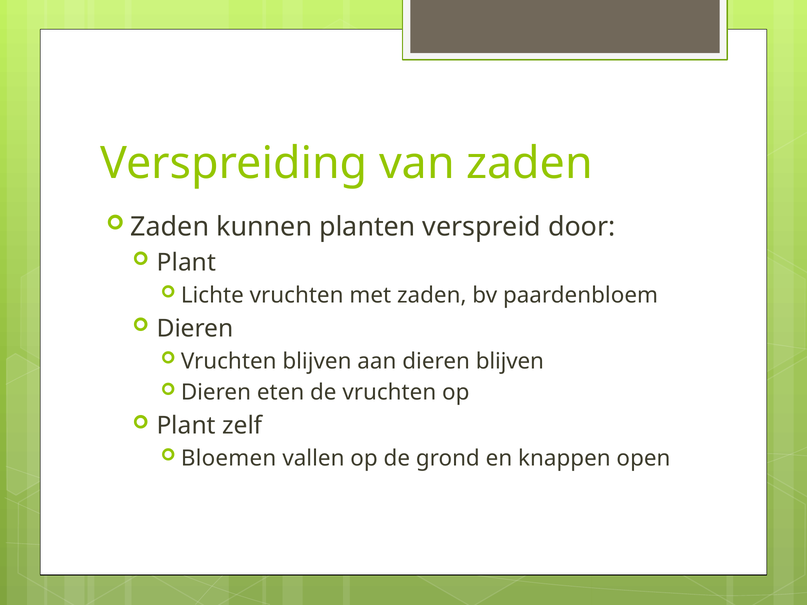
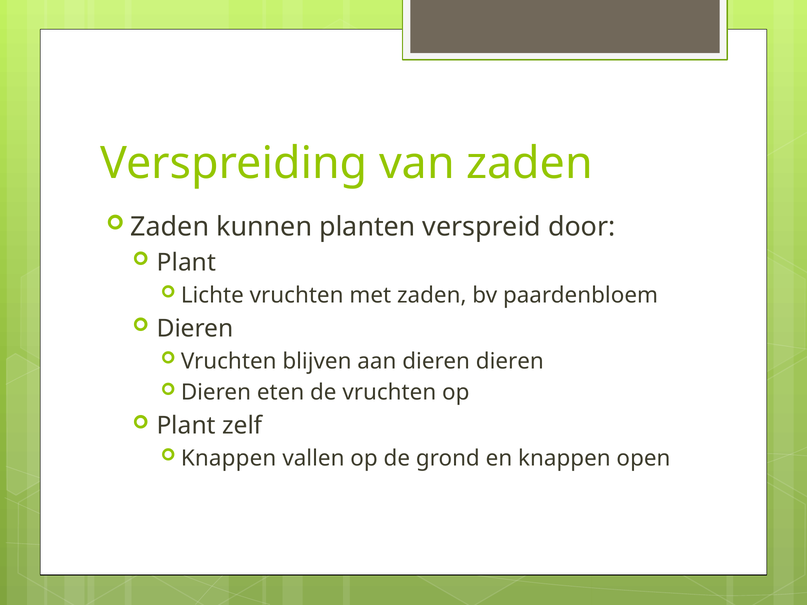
dieren blijven: blijven -> dieren (510, 361)
Bloemen: Bloemen -> Knappen (229, 459)
